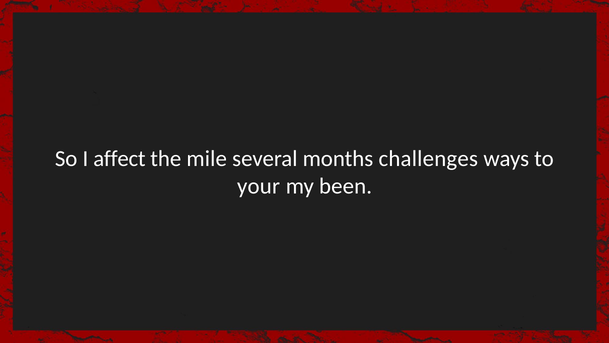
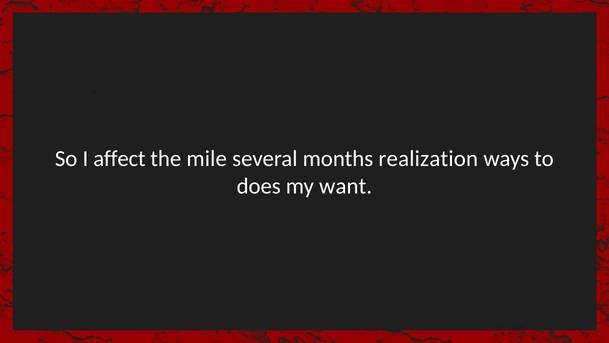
challenges: challenges -> realization (428, 159)
your: your -> does (259, 186)
been: been -> want (346, 186)
